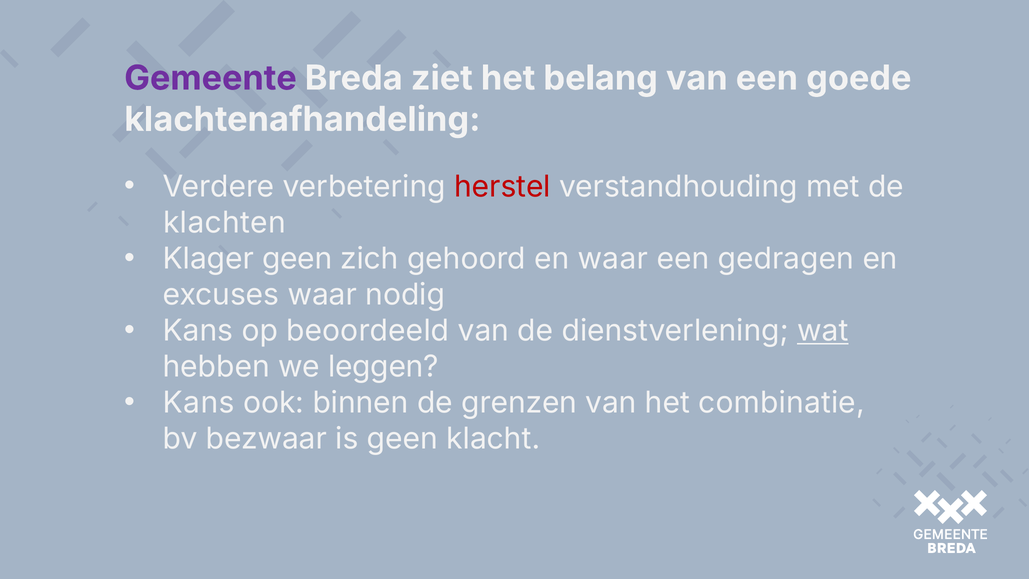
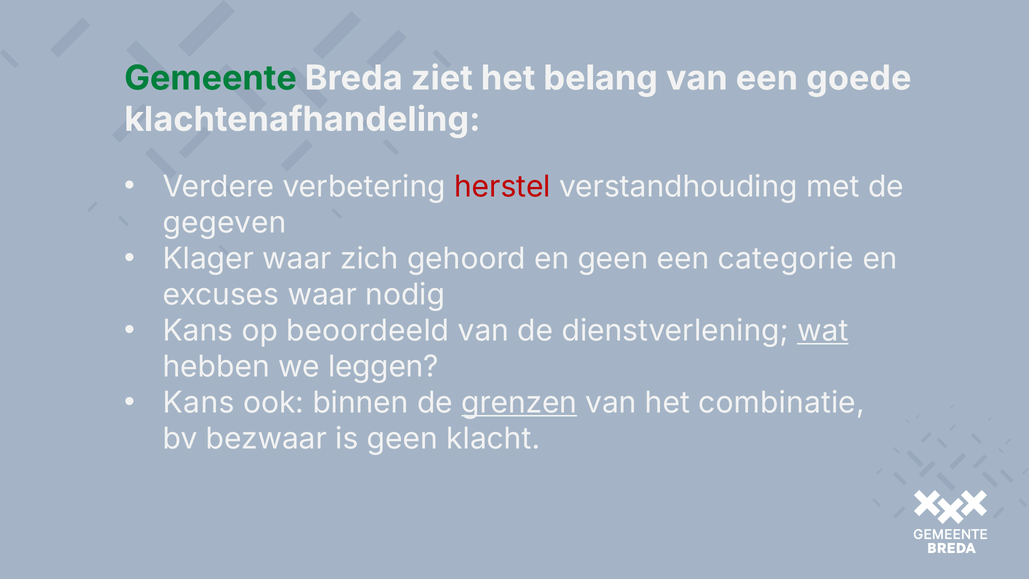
Gemeente colour: purple -> green (210, 78)
klachten: klachten -> gegeven (225, 223)
Klager geen: geen -> waar (297, 259)
en waar: waar -> geen (613, 259)
gedragen: gedragen -> categorie (786, 259)
grenzen underline: none -> present (519, 403)
